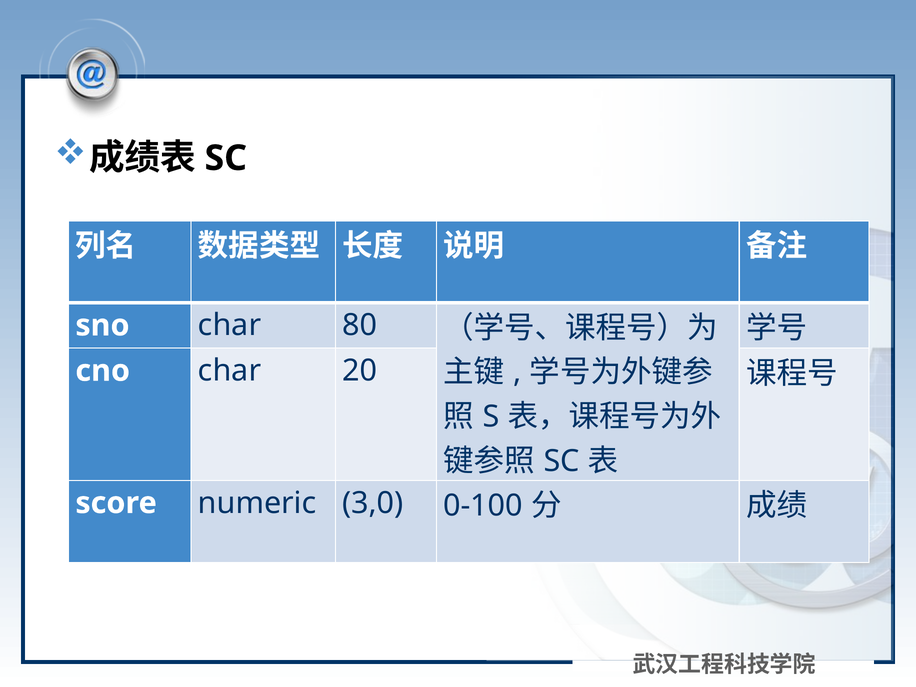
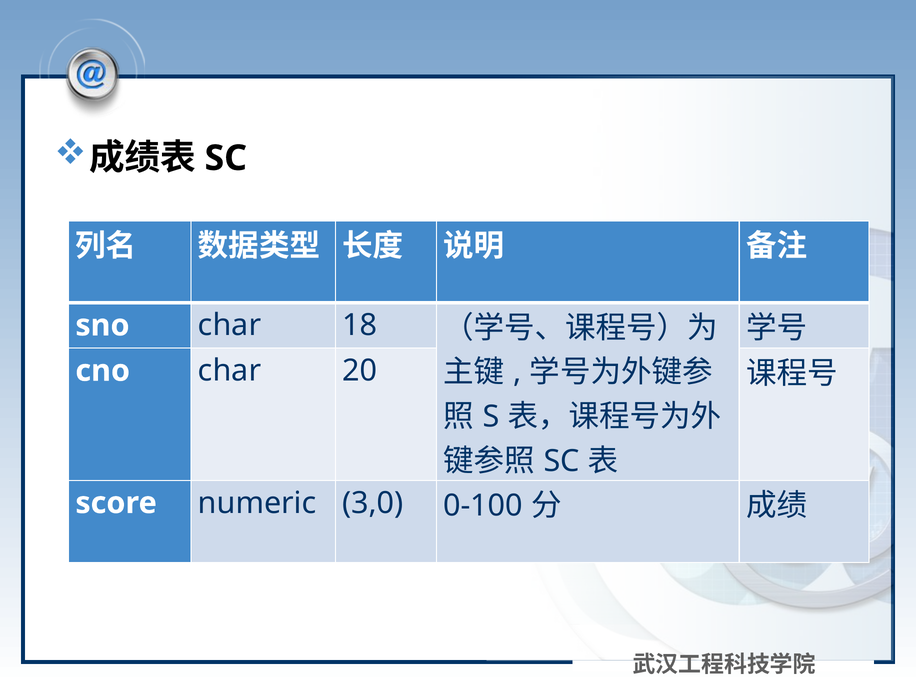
80: 80 -> 18 (360, 325)
